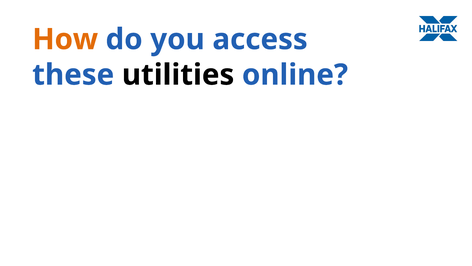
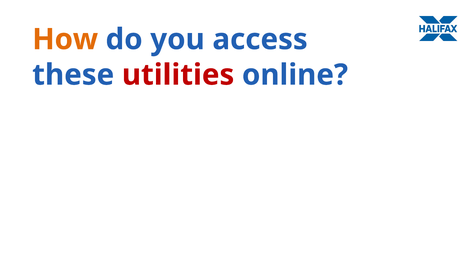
utilities colour: black -> red (178, 75)
